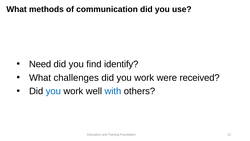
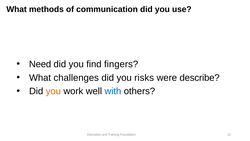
identify: identify -> fingers (121, 64)
work: work -> risks (144, 78)
received: received -> describe (200, 78)
you colour: blue -> orange (53, 91)
